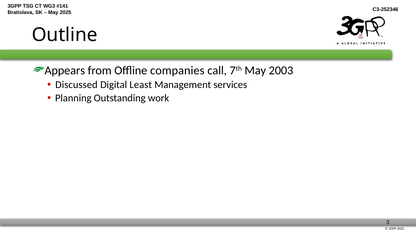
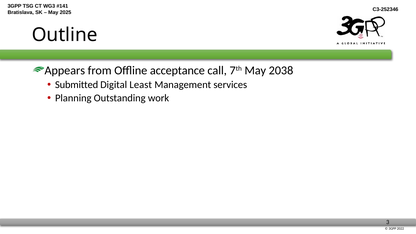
companies: companies -> acceptance (177, 70)
2003: 2003 -> 2038 (281, 70)
Discussed: Discussed -> Submitted (77, 85)
